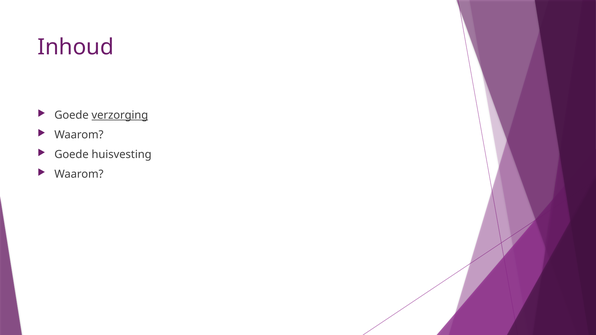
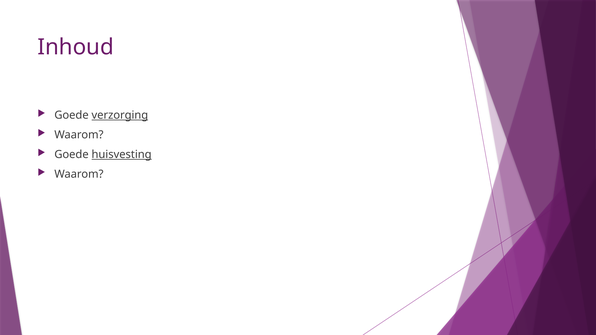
huisvesting underline: none -> present (122, 155)
